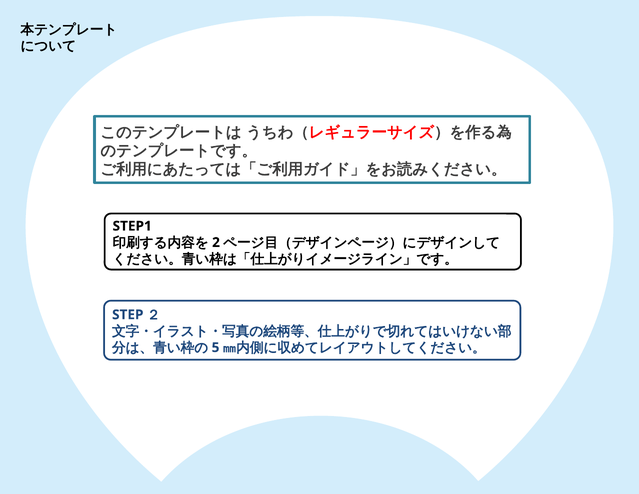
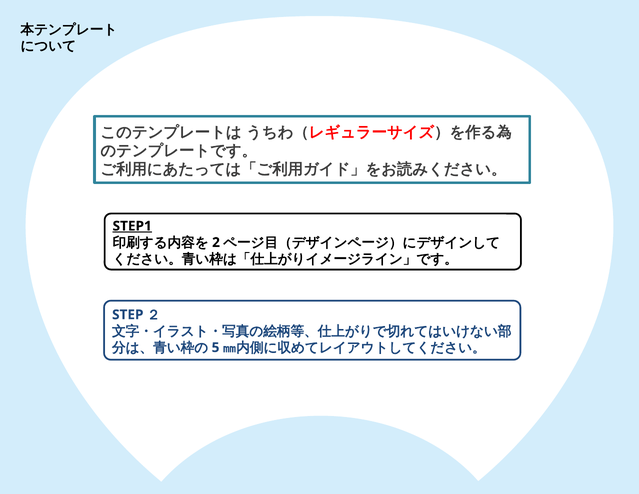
STEP1 underline: none -> present (132, 226)
